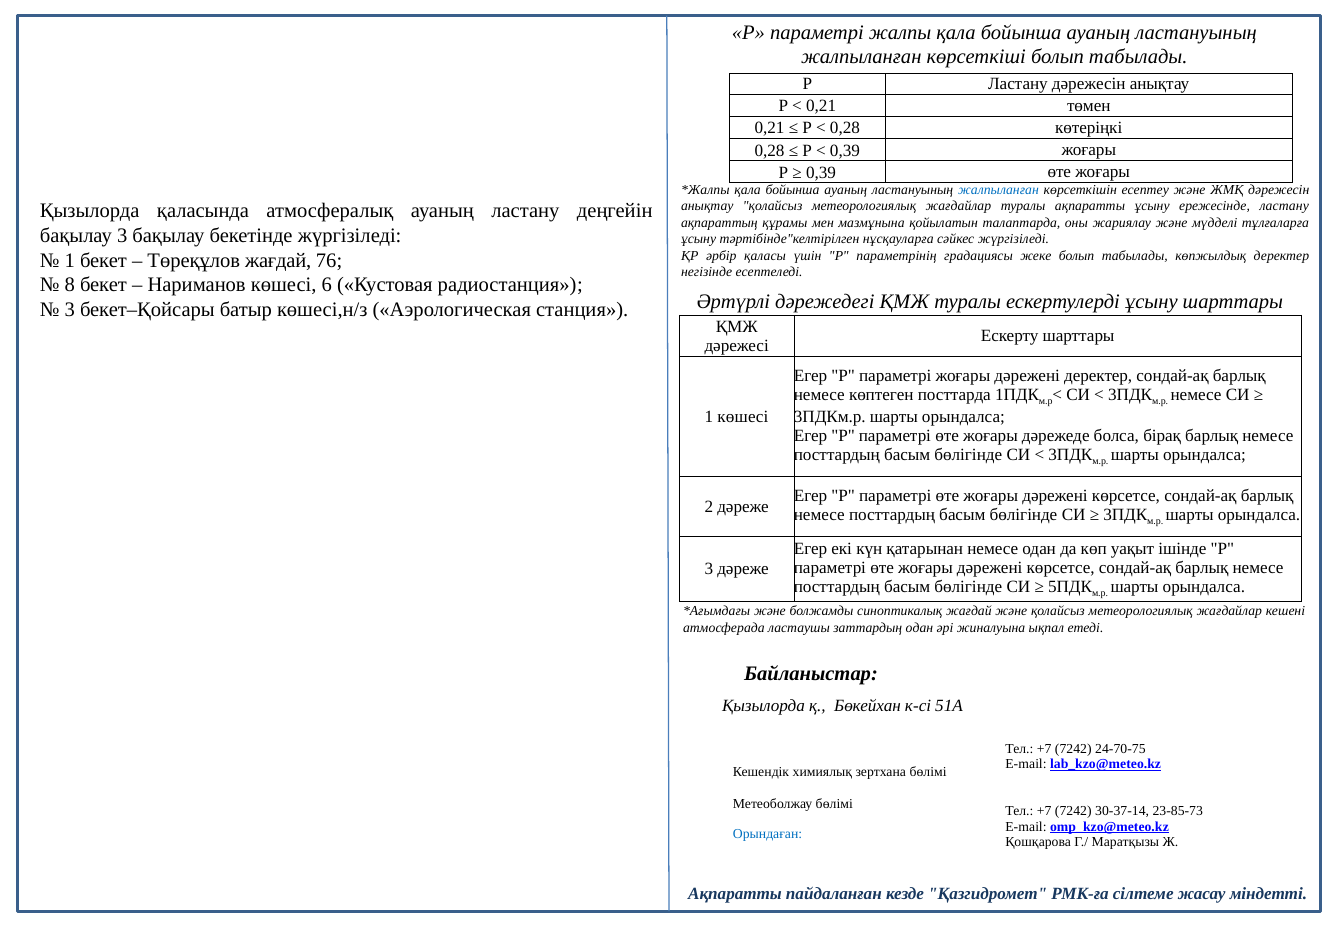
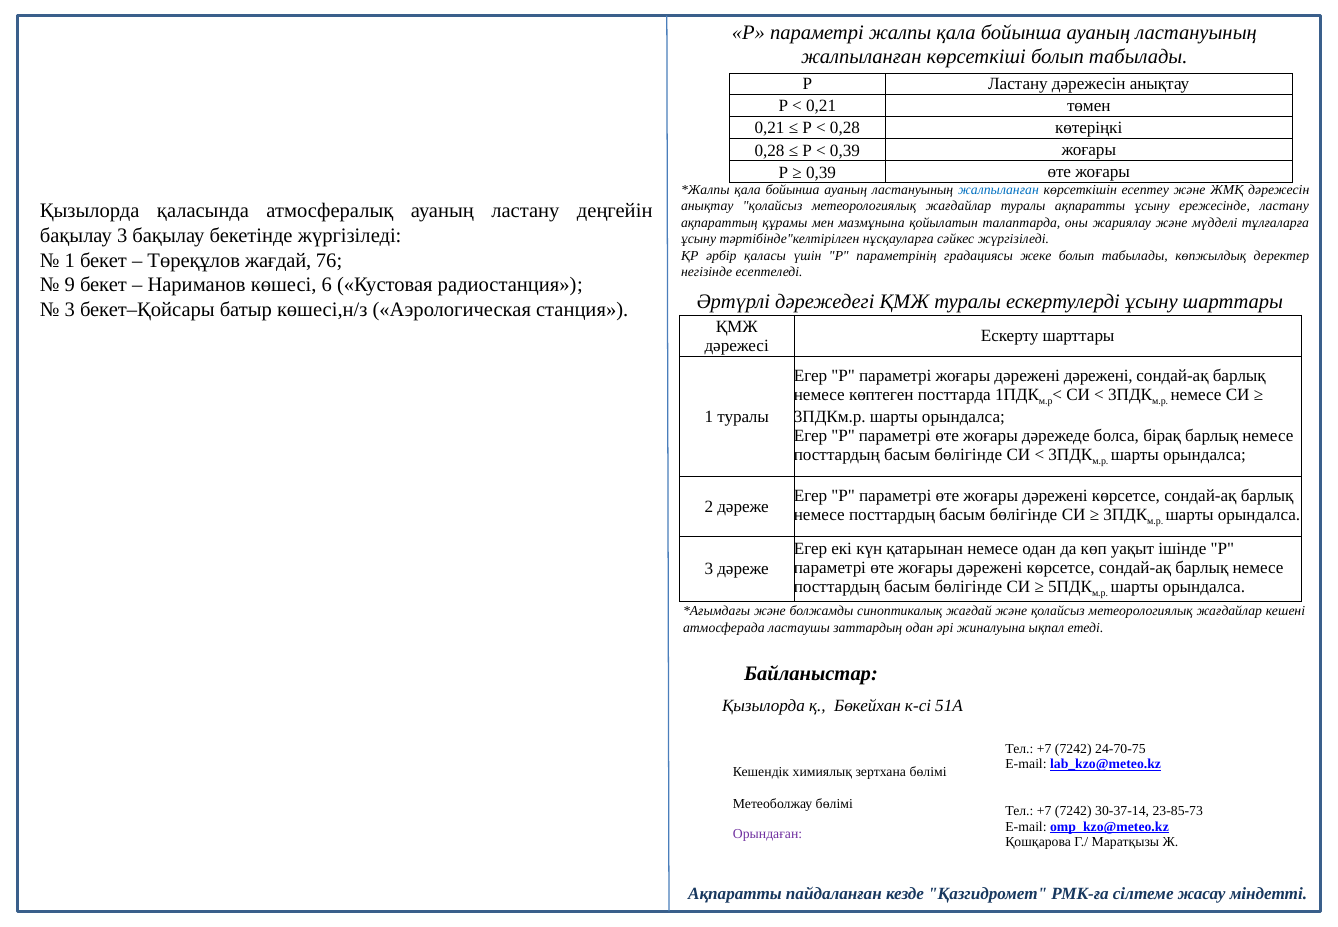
8: 8 -> 9 (70, 285)
дәрежені деректер: деректер -> дәрежені (1098, 376)
1 көшесі: көшесі -> туралы (743, 416)
Орындаған colour: blue -> purple (768, 834)
